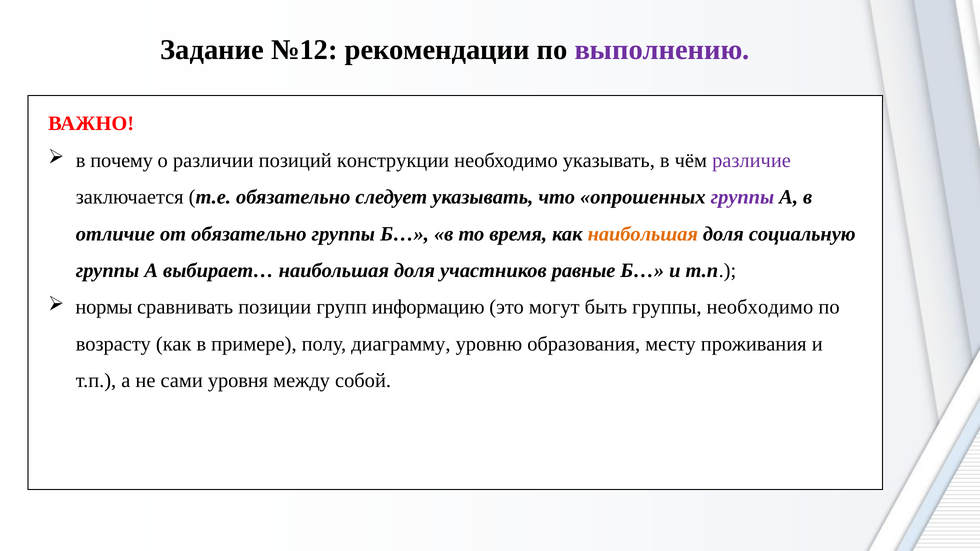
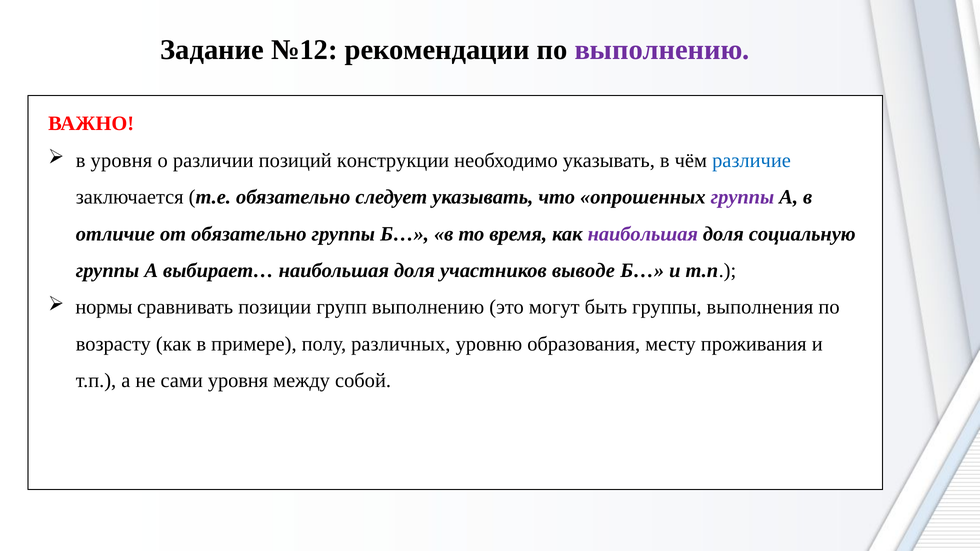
в почему: почему -> уровня (121, 160)
различие colour: purple -> blue (752, 160)
наибольшая colour: orange -> purple (643, 234)
равные: равные -> выводе (583, 271)
групп информацию: информацию -> выполнению (428, 307)
группы необходимо: необходимо -> выполнения (760, 307)
диаграмму: диаграмму -> различных (401, 344)
